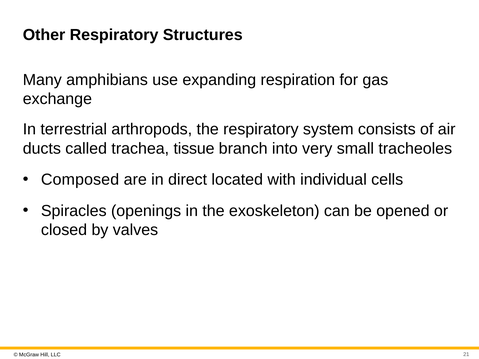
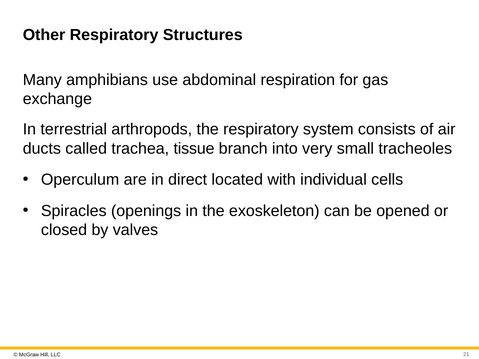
expanding: expanding -> abdominal (219, 80)
Composed: Composed -> Operculum (80, 180)
